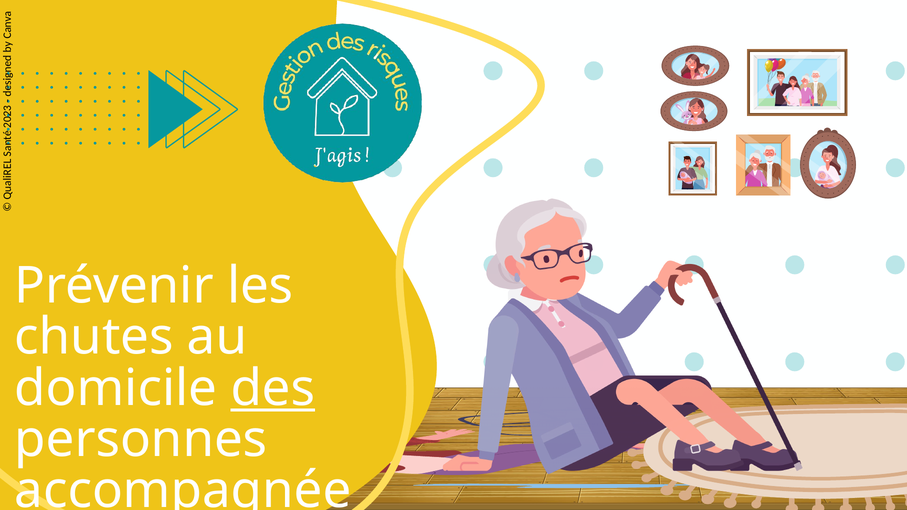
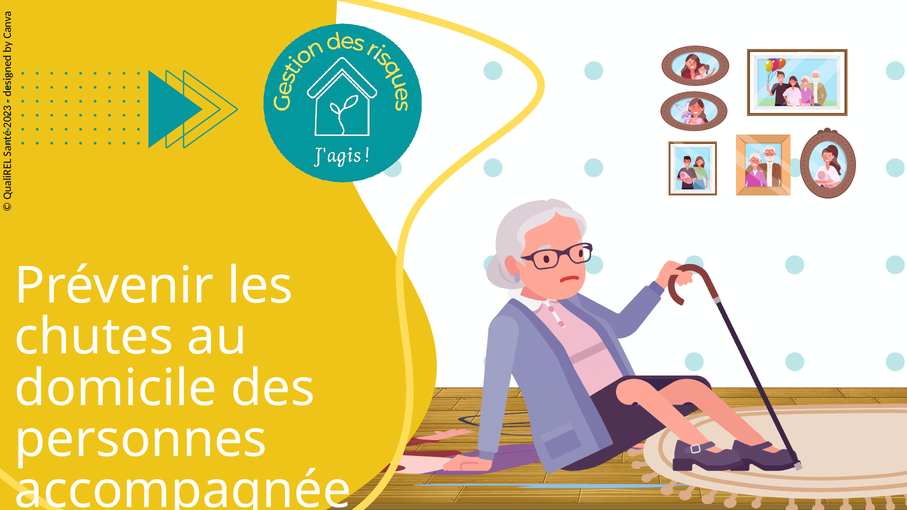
des underline: present -> none (273, 388)
